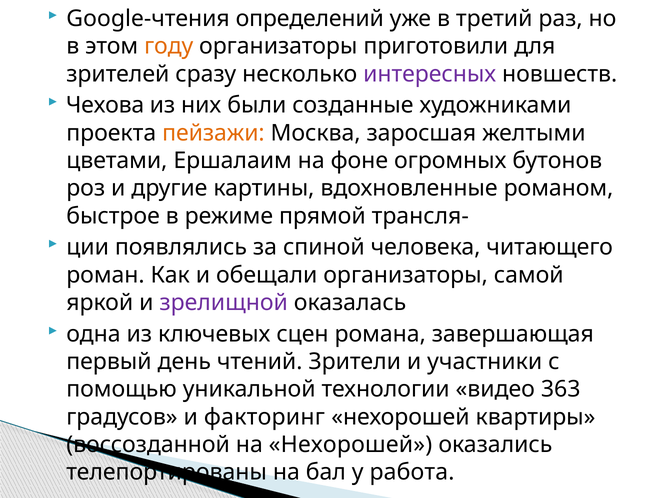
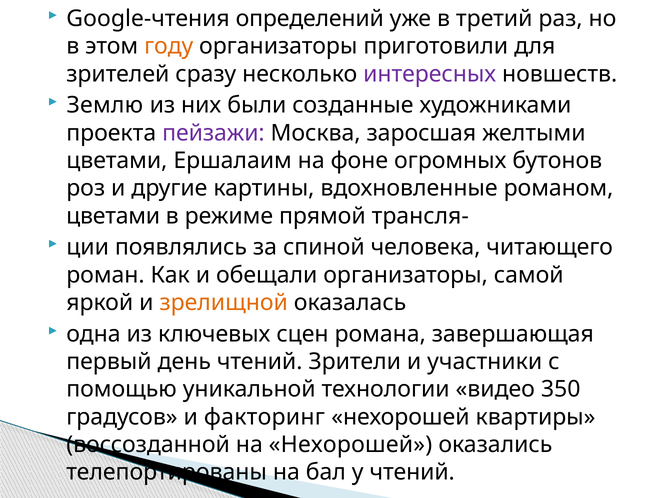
Чехова: Чехова -> Землю (105, 105)
пейзажи colour: orange -> purple (213, 133)
быстрое: быстрое -> цветами (113, 216)
зрелищной colour: purple -> orange (224, 303)
363: 363 -> 350 (561, 389)
у работа: работа -> чтений (412, 472)
